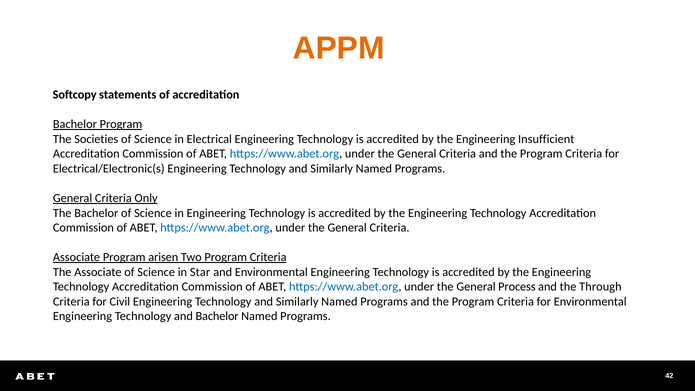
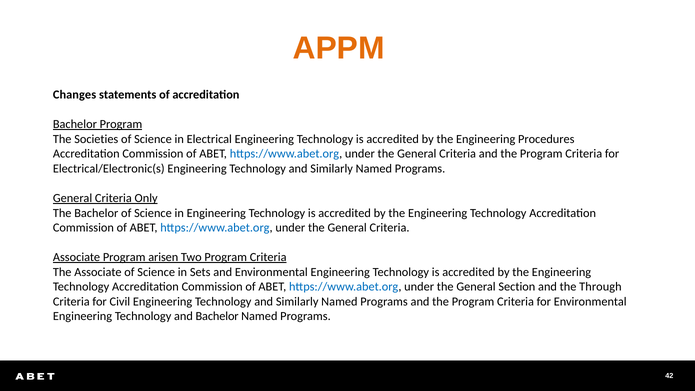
Softcopy: Softcopy -> Changes (75, 95)
Insufficient: Insufficient -> Procedures (546, 139)
Star: Star -> Sets (200, 272)
Process: Process -> Section (517, 287)
